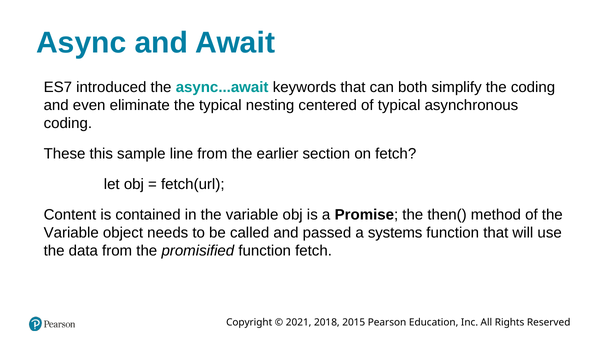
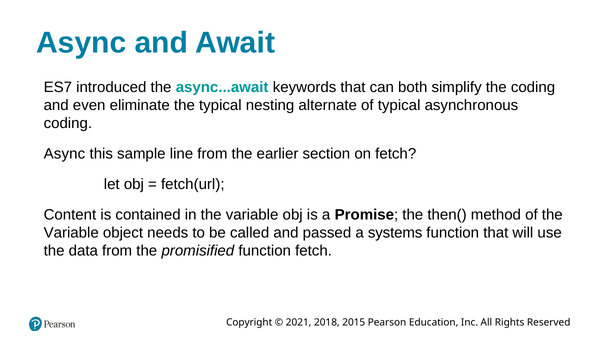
centered: centered -> alternate (328, 105)
These: These -> Async (64, 154)
